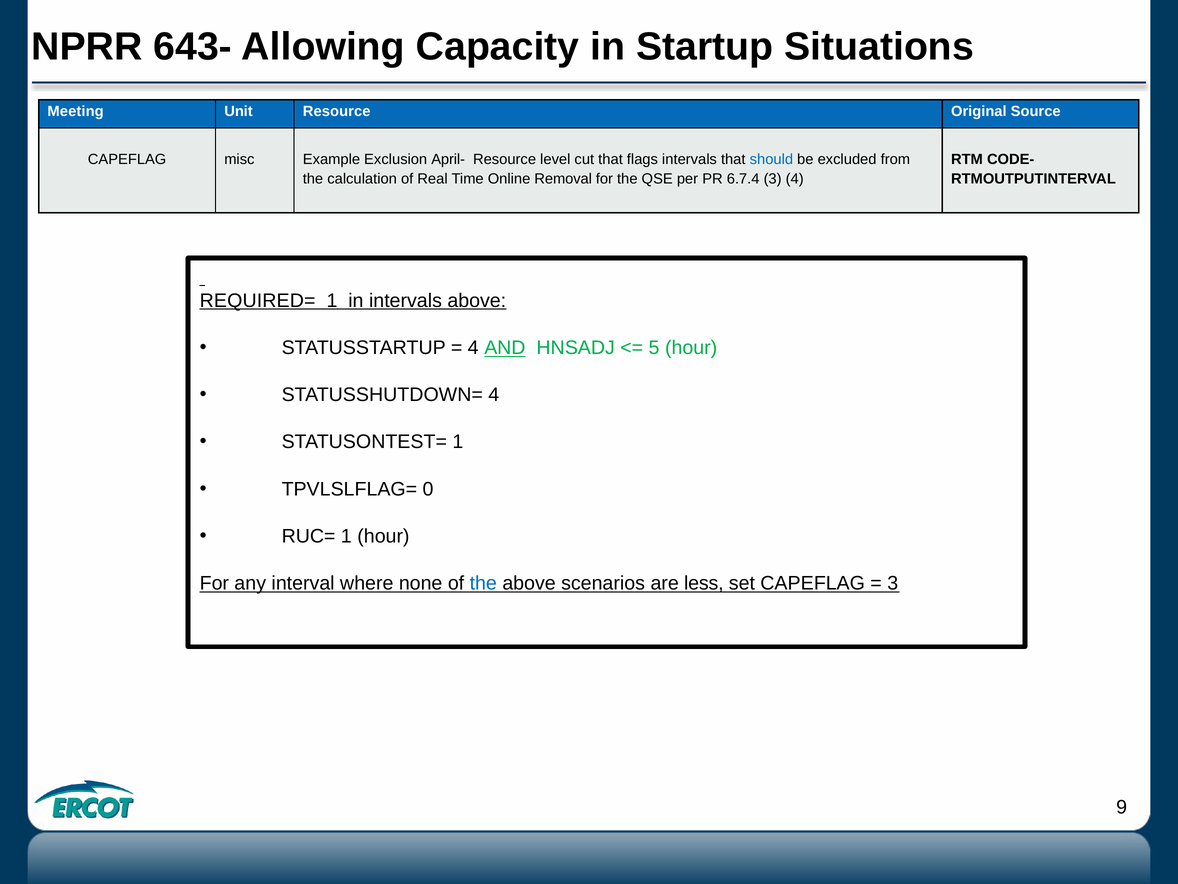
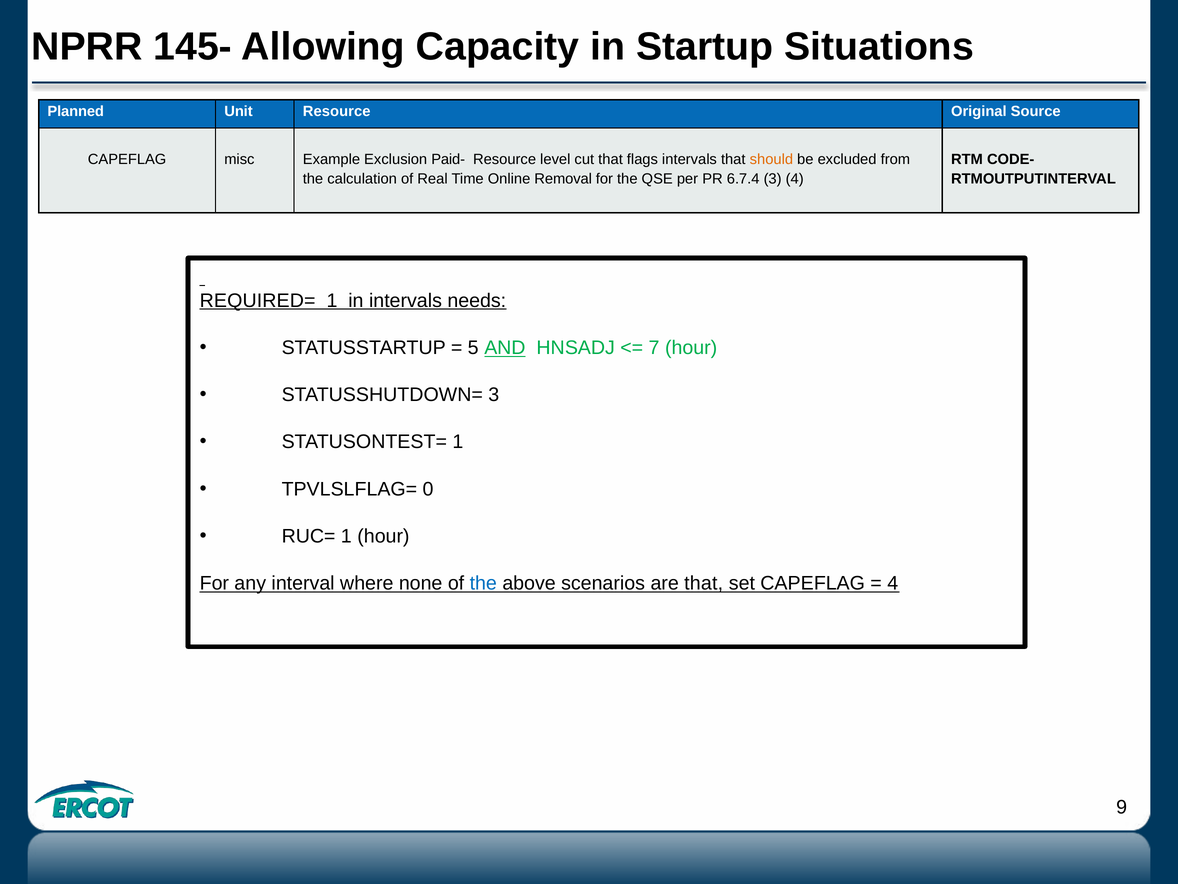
643-: 643- -> 145- (193, 47)
Meeting: Meeting -> Planned (76, 111)
April-: April- -> Paid- (448, 159)
should colour: blue -> orange (771, 159)
intervals above: above -> needs (477, 300)
4: 4 -> 5 (473, 348)
5: 5 -> 7 (654, 348)
STATUSSHUTDOWN= 4: 4 -> 3 (494, 395)
are less: less -> that (704, 583)
3: 3 -> 4 (893, 583)
